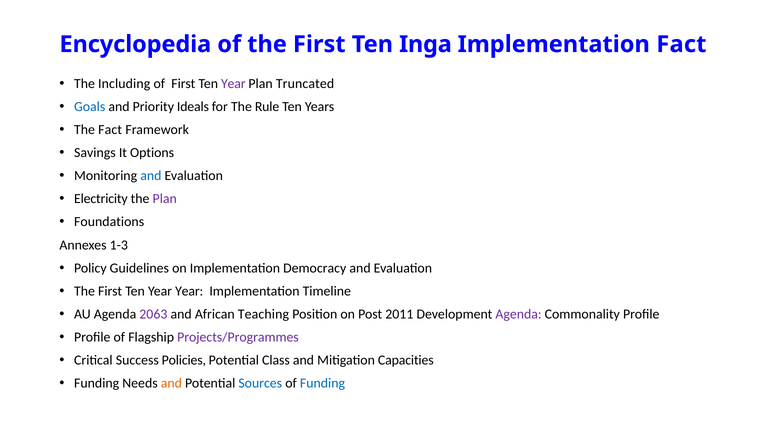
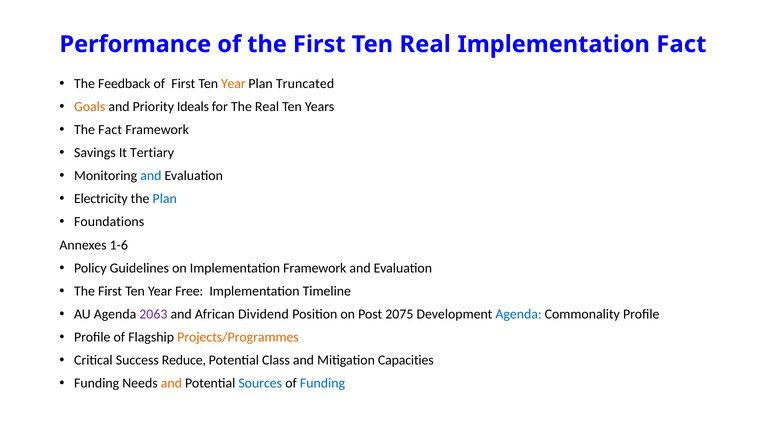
Encyclopedia: Encyclopedia -> Performance (135, 44)
Ten Inga: Inga -> Real (425, 44)
Including: Including -> Feedback (124, 83)
Year colour: purple -> orange (233, 83)
Goals colour: blue -> orange (90, 106)
The Rule: Rule -> Real (267, 106)
Options: Options -> Tertiary (152, 153)
Plan colour: purple -> blue (165, 199)
1-3: 1-3 -> 1-6 (119, 245)
Implementation Democracy: Democracy -> Framework (315, 268)
Year Year: Year -> Free (189, 291)
Teaching: Teaching -> Dividend (263, 314)
2011: 2011 -> 2075 (399, 314)
Agenda colour: purple -> blue (519, 314)
Projects/Programmes colour: purple -> orange (238, 337)
Policies: Policies -> Reduce (184, 360)
